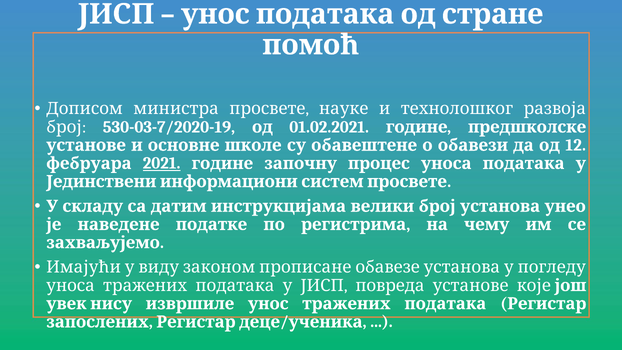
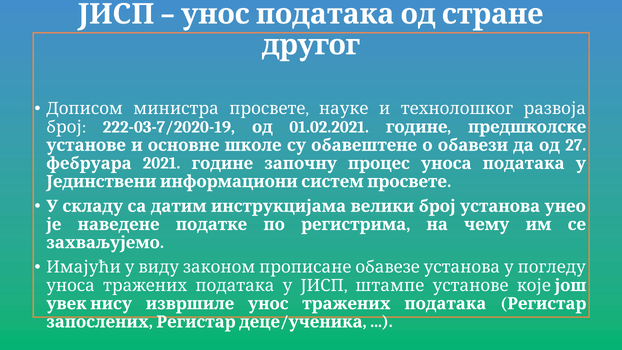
помоћ: помоћ -> другог (311, 45)
530-03-7/2020-19: 530-03-7/2020-19 -> 222-03-7/2020-19 (169, 127)
12: 12 -> 27 (576, 145)
2021 underline: present -> none (162, 163)
повреда: повреда -> штампе (390, 285)
